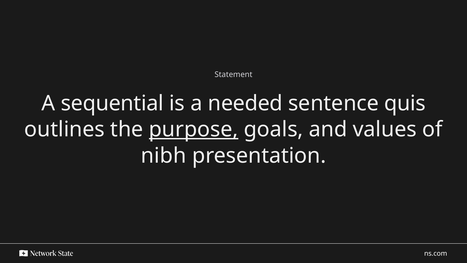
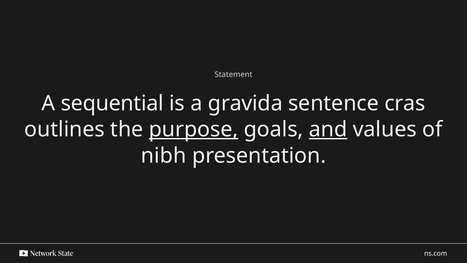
needed: needed -> gravida (245, 103)
quis: quis -> cras (405, 103)
and underline: none -> present (328, 129)
